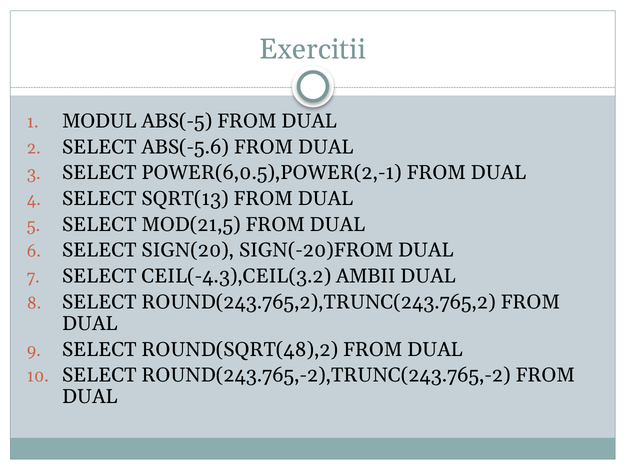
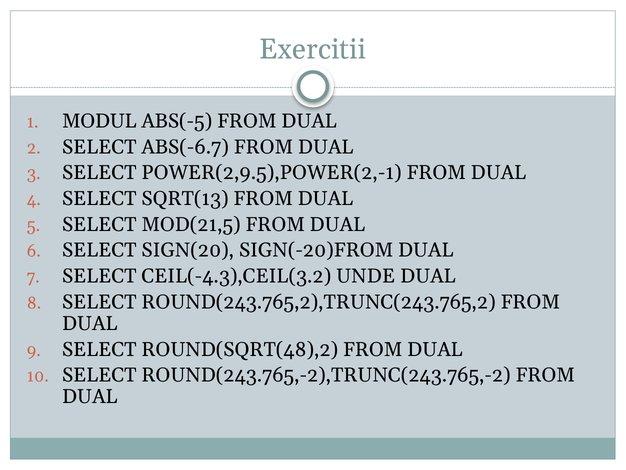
ABS(-5.6: ABS(-5.6 -> ABS(-6.7 (185, 147)
POWER(6,0.5),POWER(2,-1: POWER(6,0.5),POWER(2,-1 -> POWER(2,9.5),POWER(2,-1 (271, 173)
AMBII: AMBII -> UNDE (366, 276)
